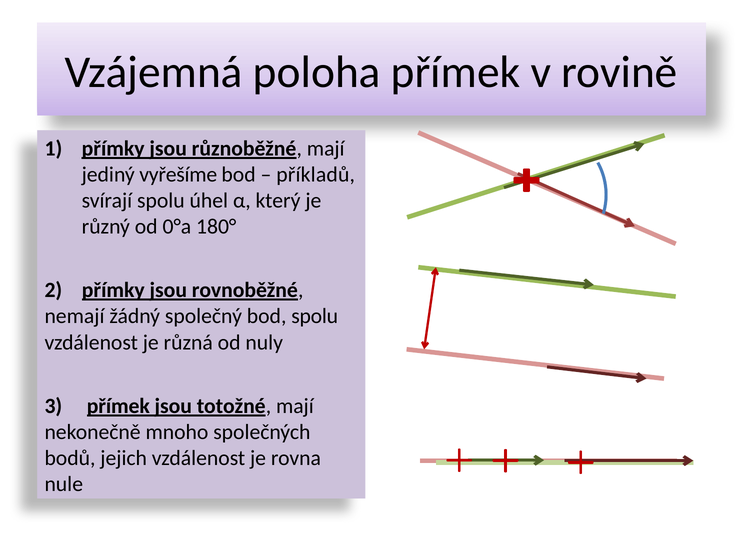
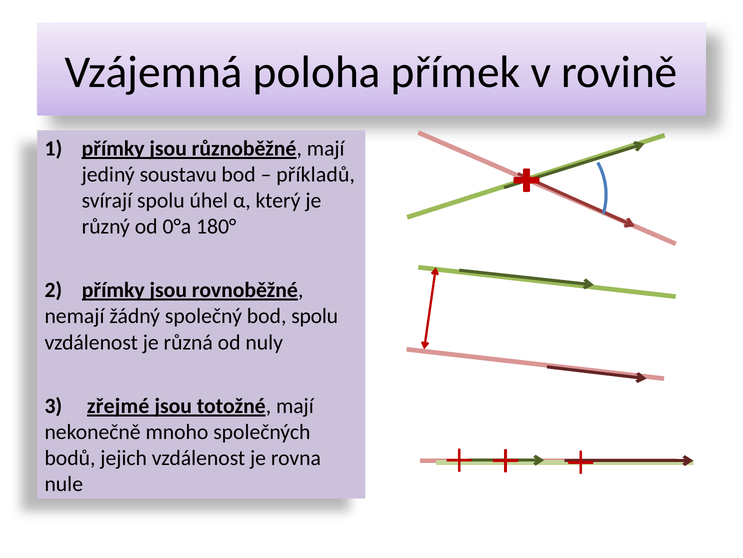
vyřešíme: vyřešíme -> soustavu (178, 174)
3 přímek: přímek -> zřejmé (118, 405)
